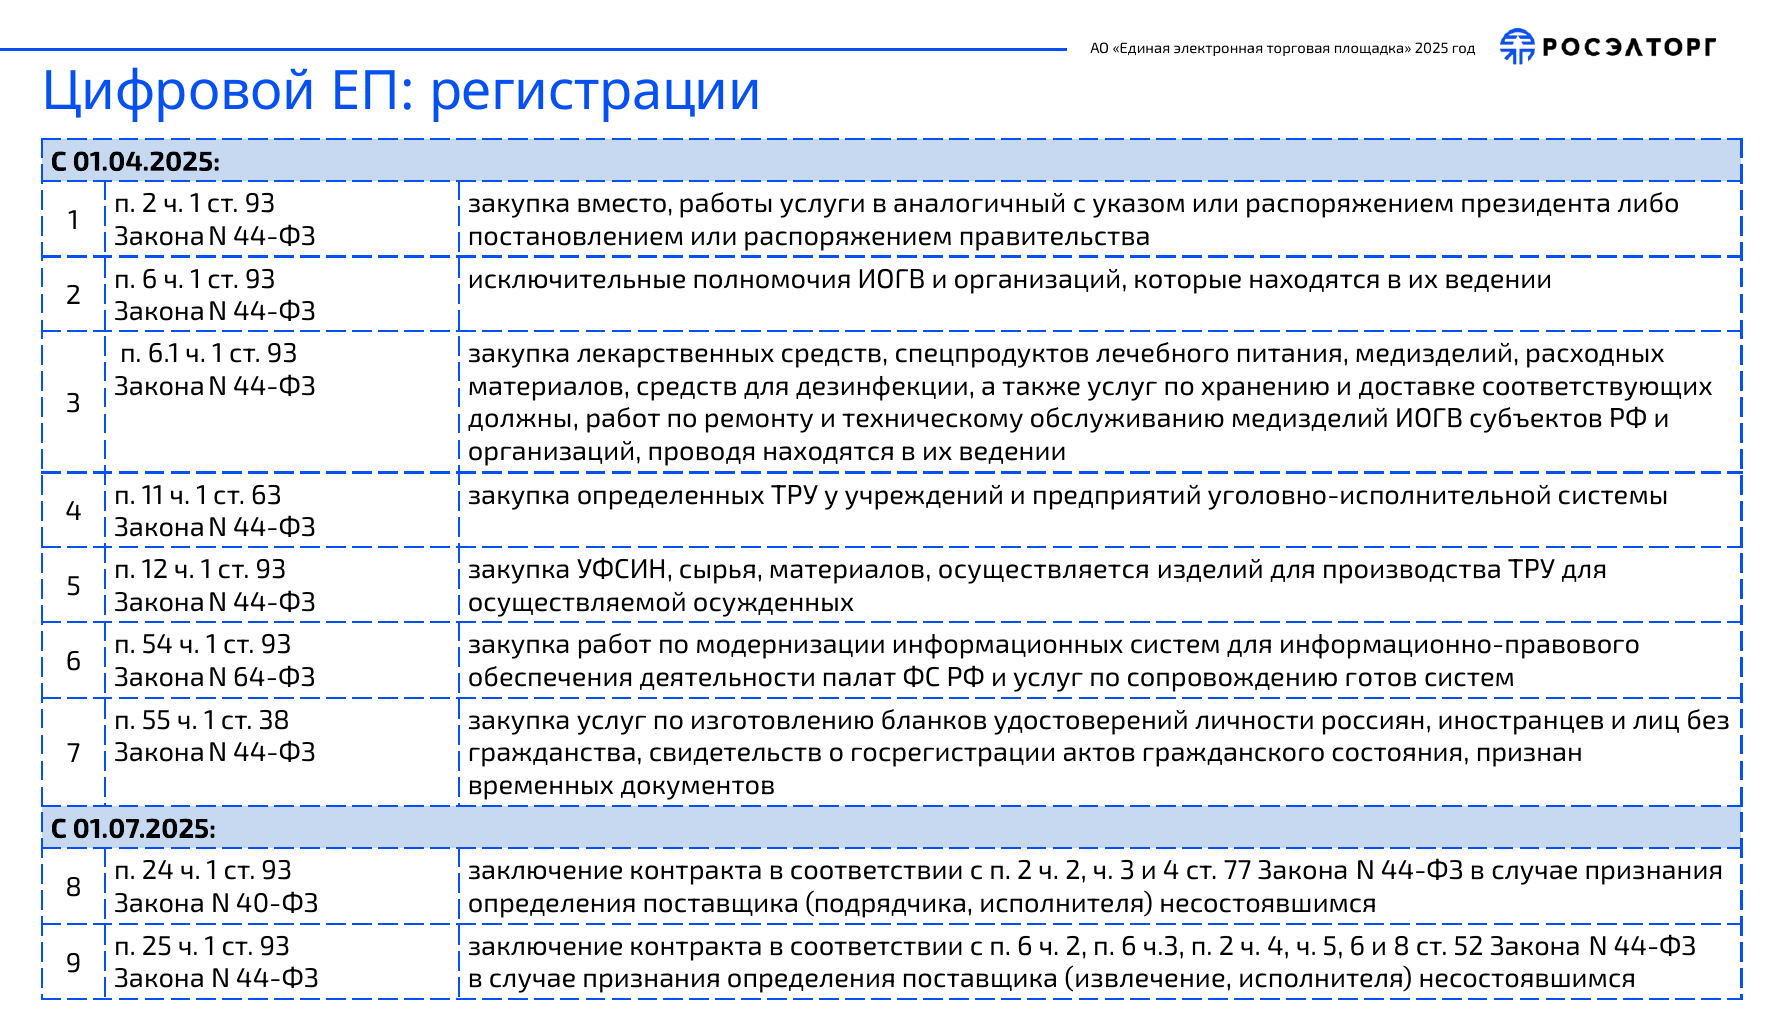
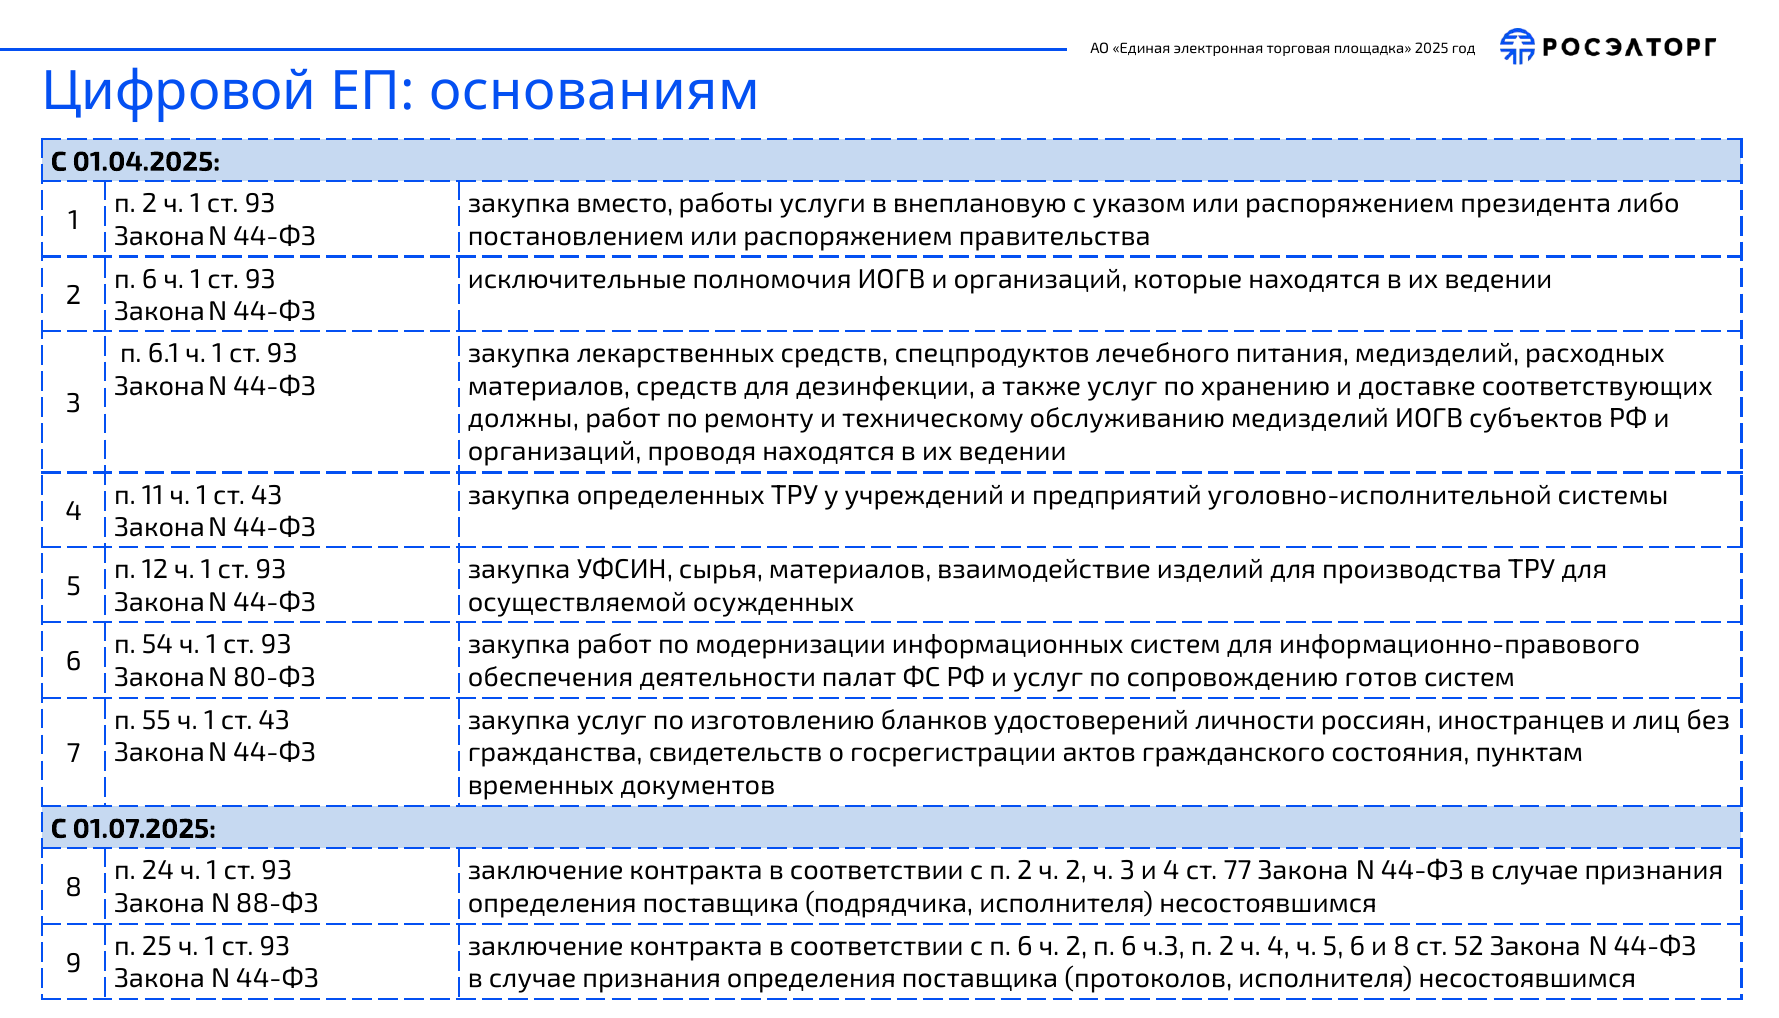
регистрации: регистрации -> основаниям (595, 91)
аналогичный: аналогичный -> внеплановую (980, 204)
63: 63 -> 43 (267, 495)
осуществляется: осуществляется -> взаимодействие (1044, 570)
64-ФЗ: 64-ФЗ -> 80-ФЗ (274, 678)
38: 38 -> 43 (274, 720)
признан: признан -> пунктам (1529, 753)
40-ФЗ: 40-ФЗ -> 88-ФЗ (277, 904)
извлечение: извлечение -> протоколов (1148, 979)
